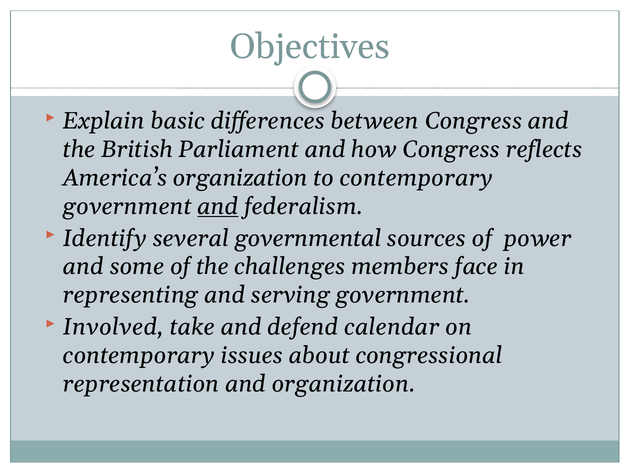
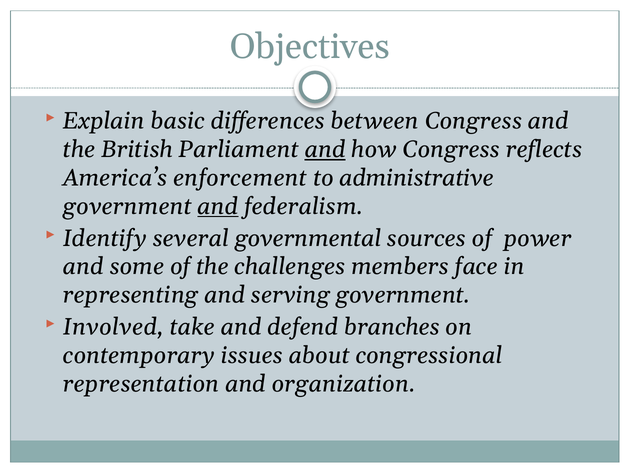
and underline: none -> present (325, 149)
America’s organization: organization -> enforcement (240, 178)
to contemporary: contemporary -> administrative (417, 178)
calendar: calendar -> branches (392, 327)
